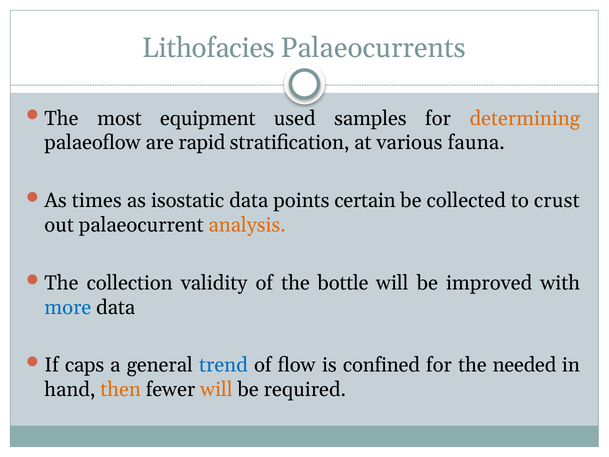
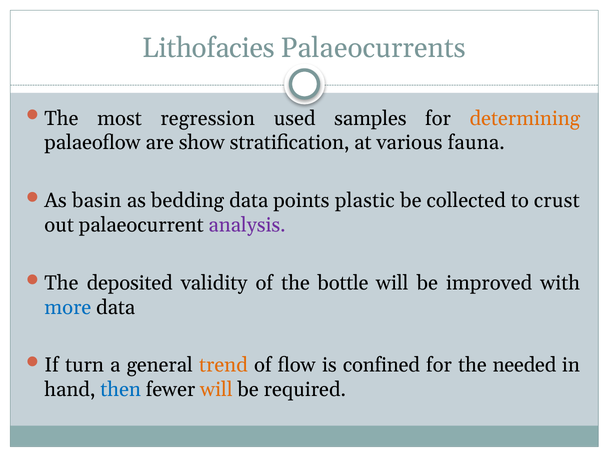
equipment: equipment -> regression (208, 118)
rapid: rapid -> show (202, 143)
times: times -> basin (97, 201)
isostatic: isostatic -> bedding (188, 201)
certain: certain -> plastic (365, 201)
analysis colour: orange -> purple (247, 225)
collection: collection -> deposited (130, 283)
caps: caps -> turn (85, 365)
trend colour: blue -> orange (223, 365)
then colour: orange -> blue (121, 389)
